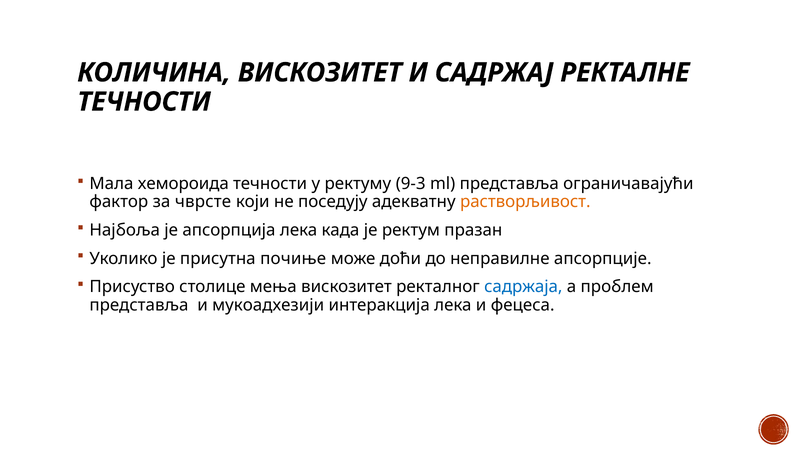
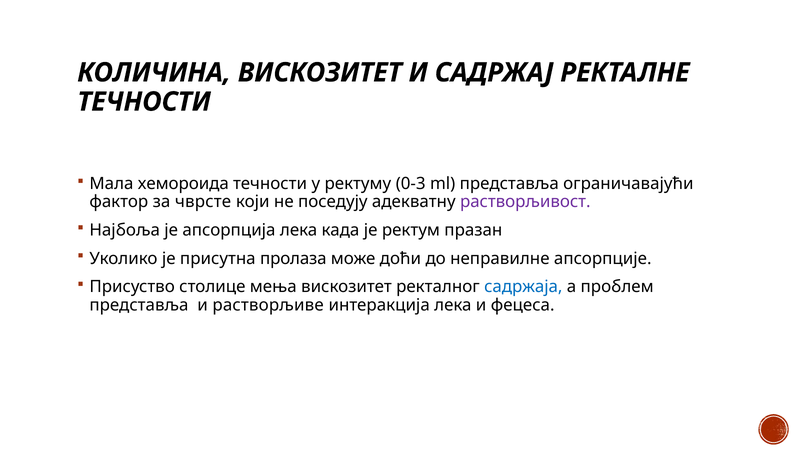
9-3: 9-3 -> 0-3 (411, 184)
растворљивост colour: orange -> purple (525, 202)
почиње: почиње -> пролаза (293, 259)
мукоадхезији: мукоадхезији -> растворљиве (268, 305)
